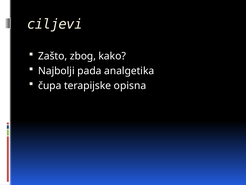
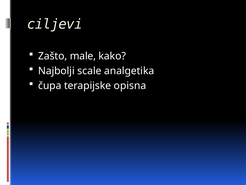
zbog: zbog -> male (83, 56)
pada: pada -> scale (89, 71)
